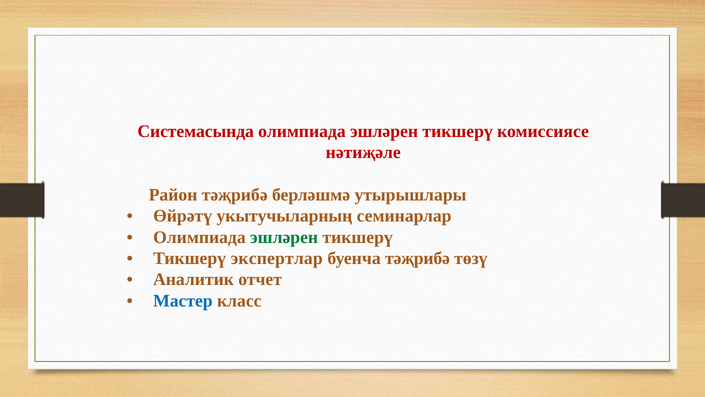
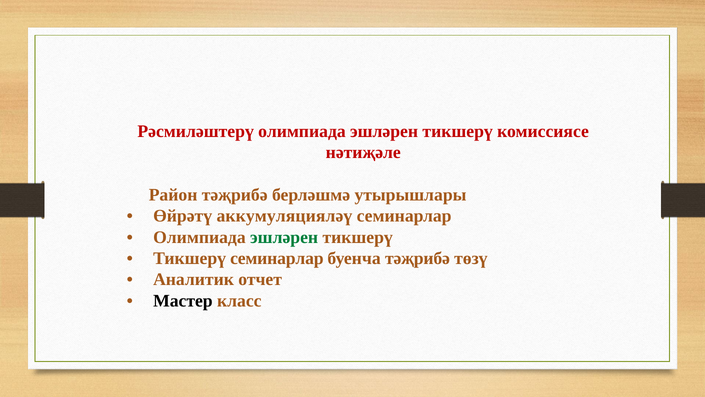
Системасында: Системасында -> Рәсмиләштерү (196, 131)
укытучыларның: укытучыларның -> аккумуляцияләү (284, 216)
Тикшерү экспертлар: экспертлар -> семинарлар (277, 258)
Мастер colour: blue -> black (183, 300)
